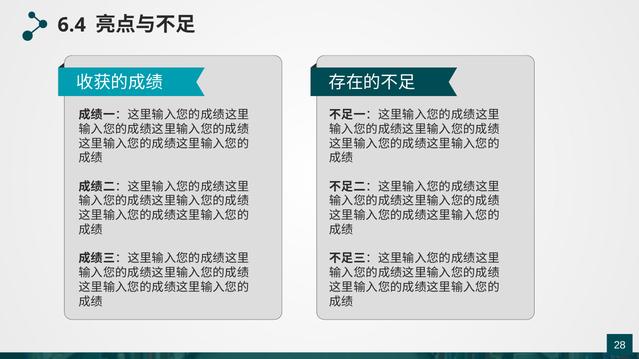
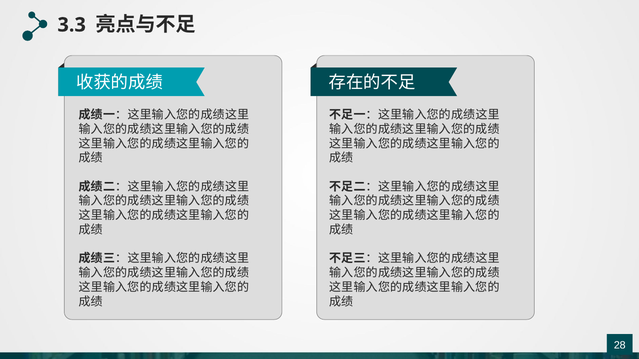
6.4: 6.4 -> 3.3 (72, 25)
